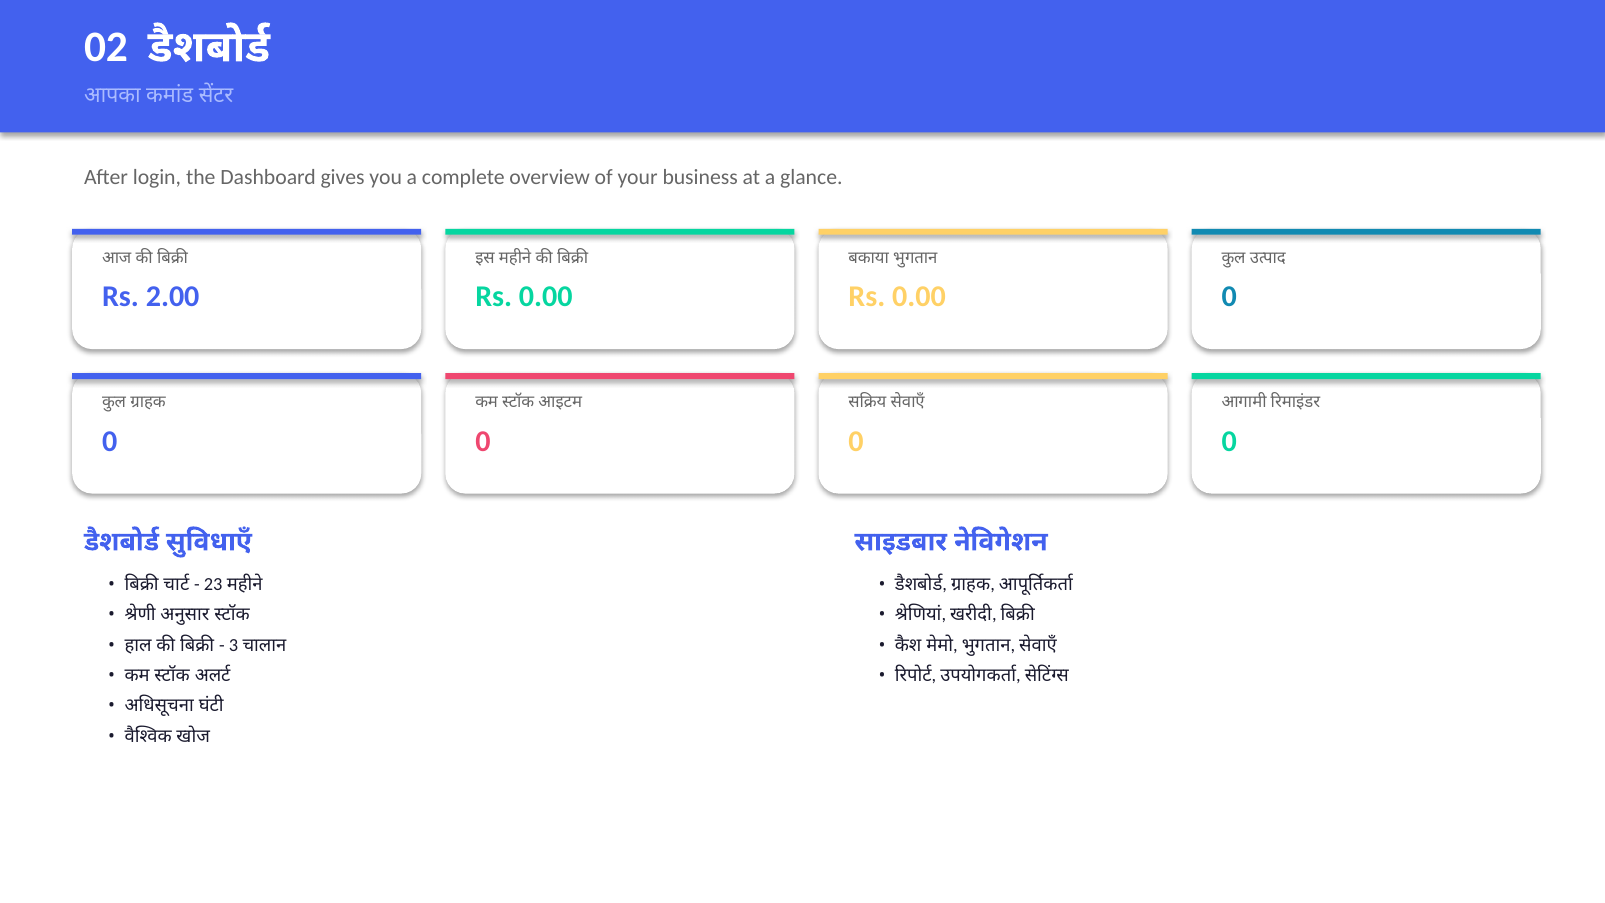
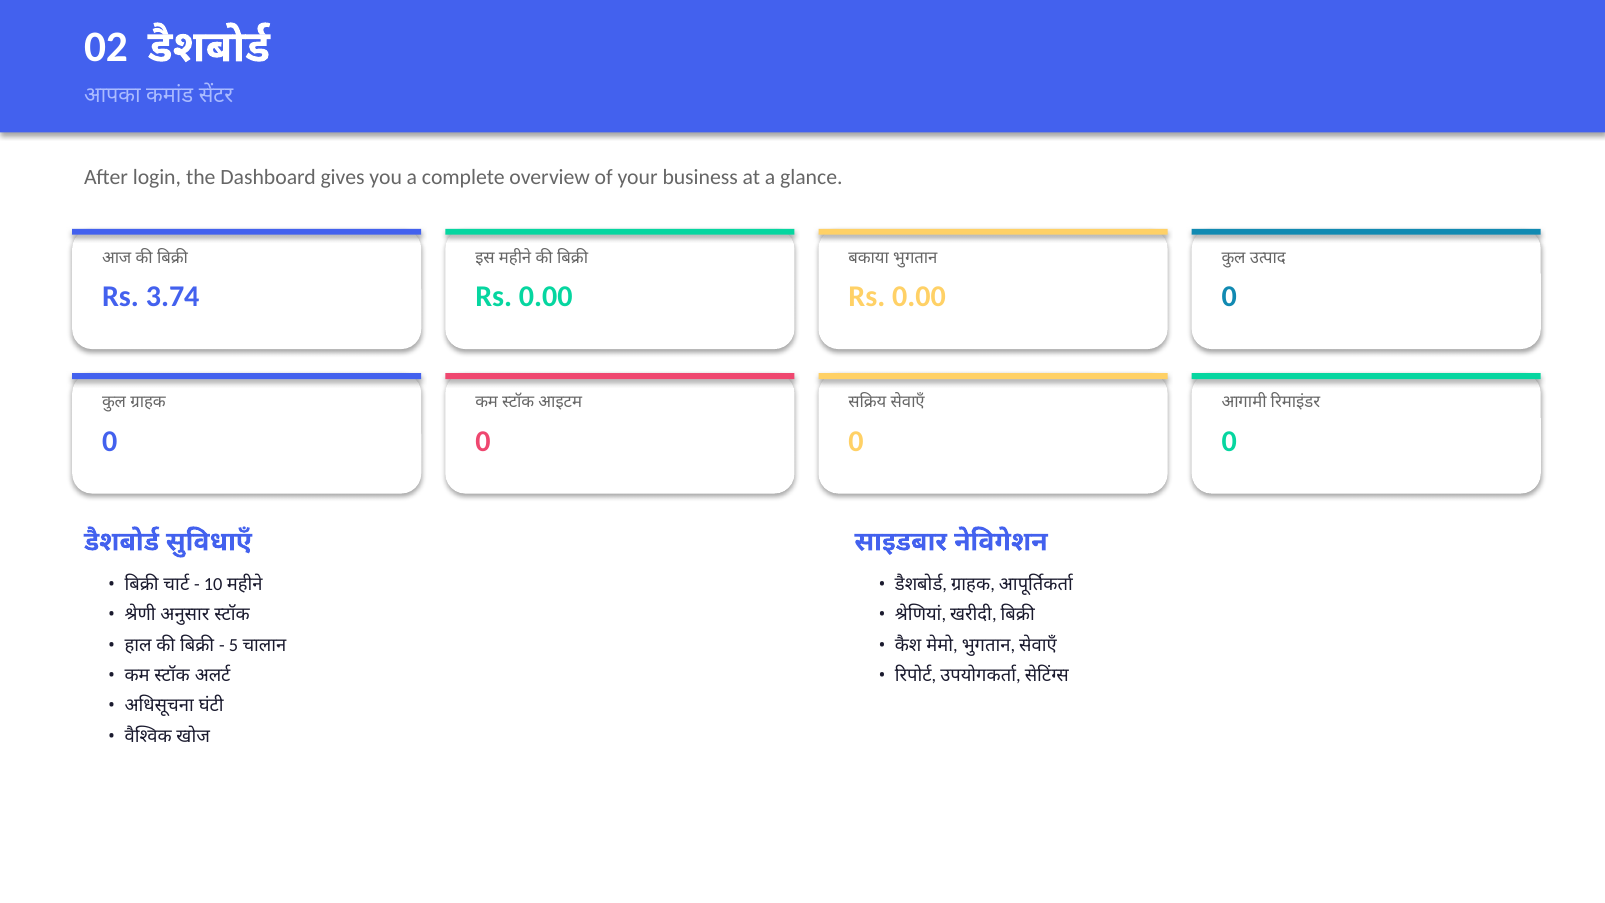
2.00: 2.00 -> 3.74 (173, 297)
23: 23 -> 10 (213, 584)
3: 3 -> 5 (233, 645)
